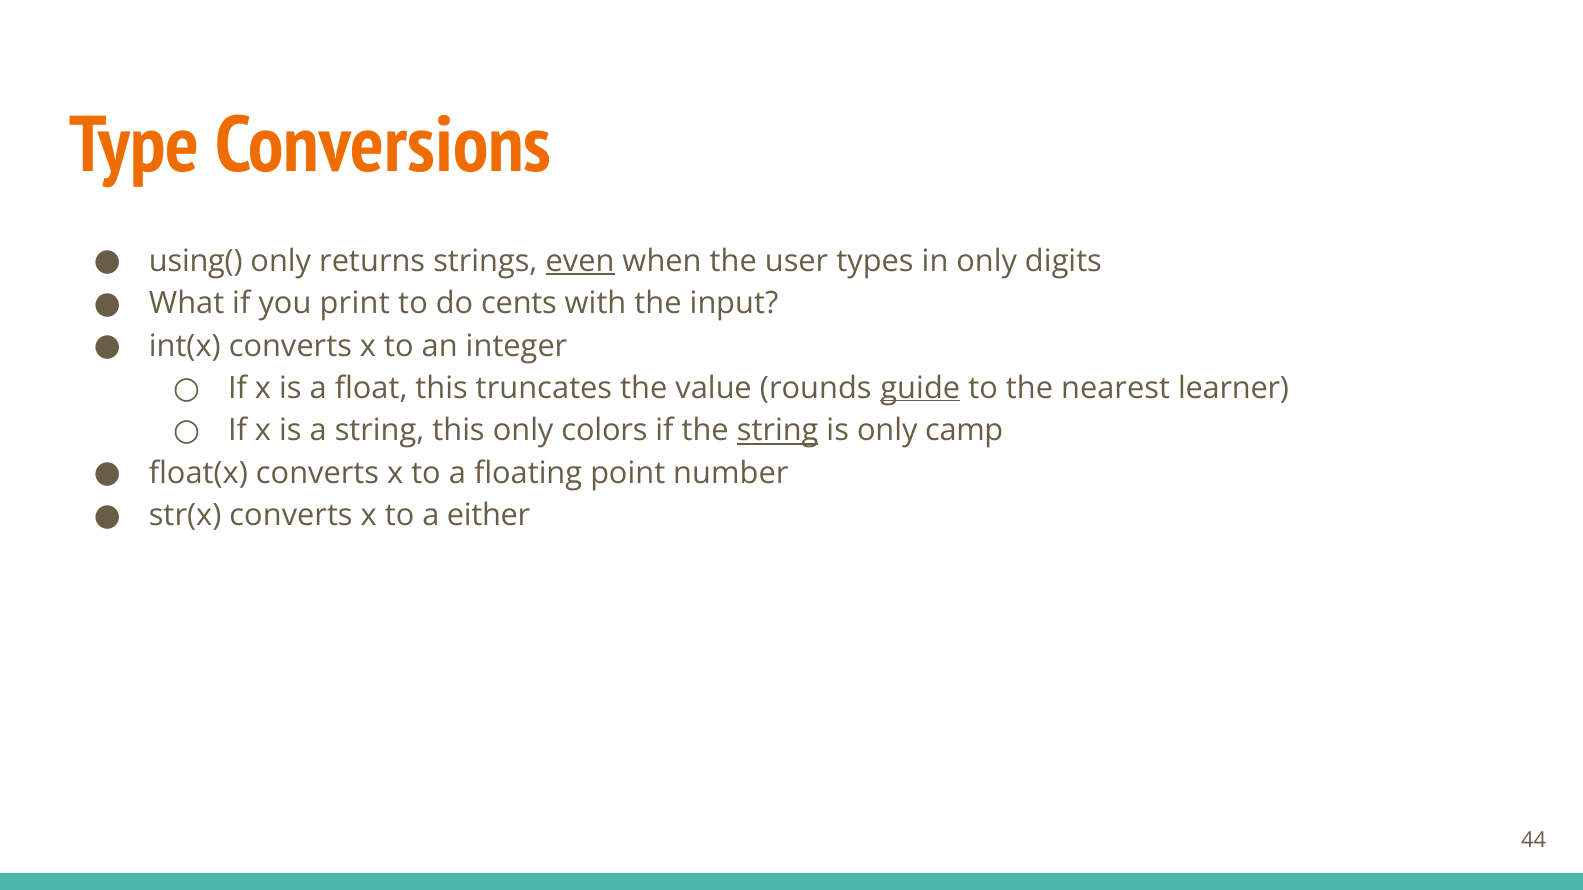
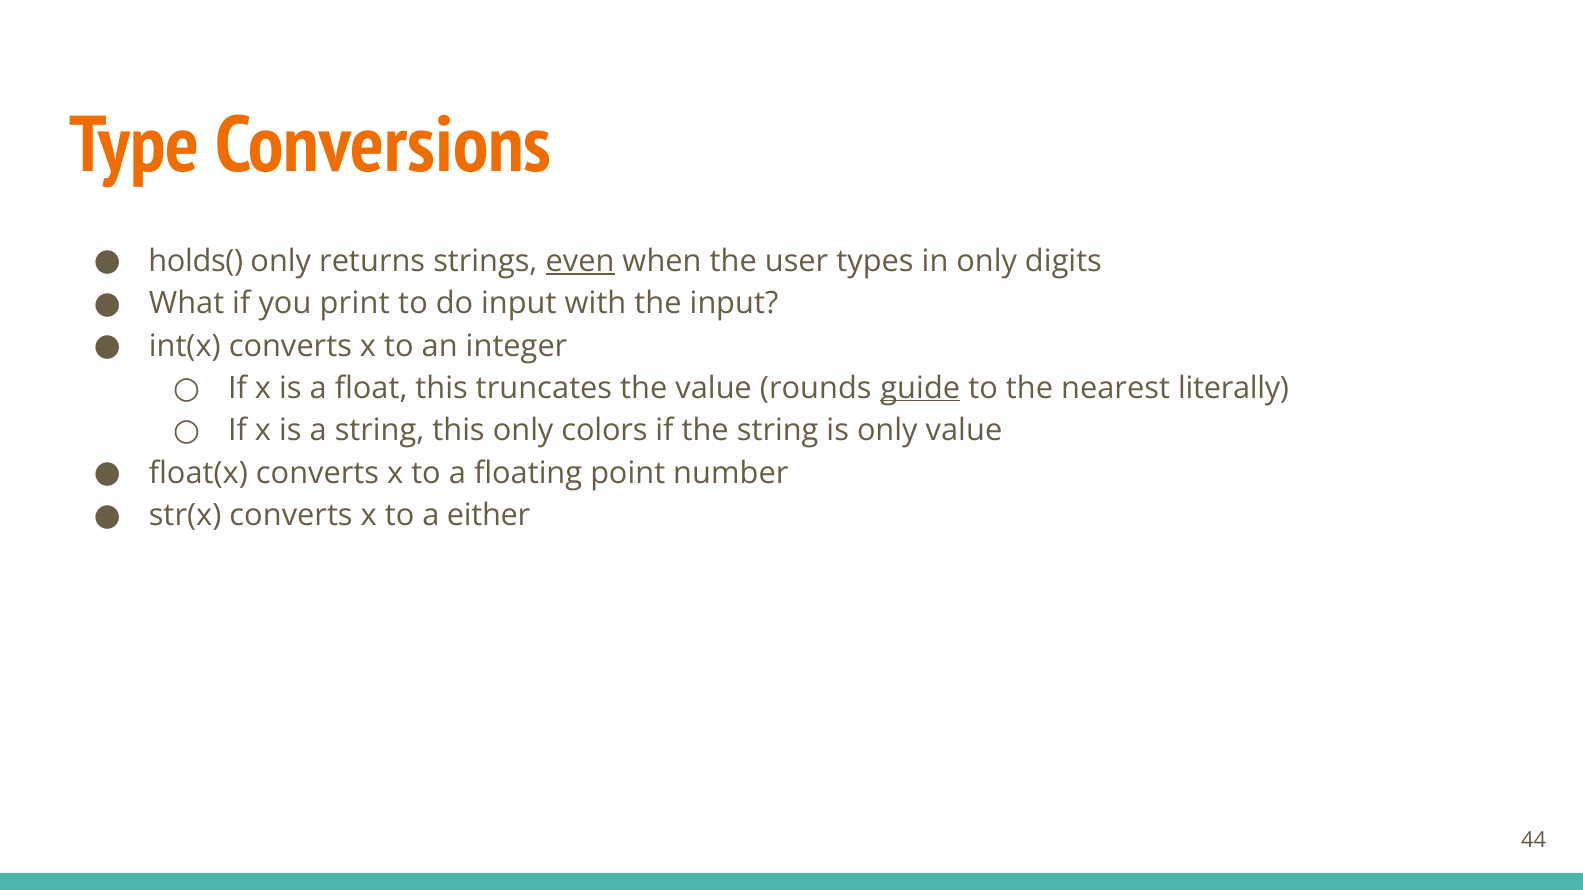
using(: using( -> holds( (196, 261)
do cents: cents -> input (519, 304)
learner: learner -> literally (1234, 389)
string underline: present -> none (778, 431)
only camp: camp -> value (964, 431)
